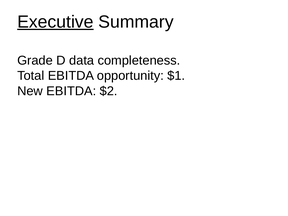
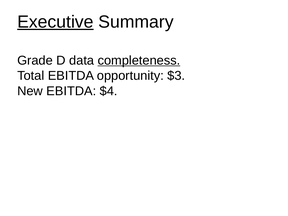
completeness underline: none -> present (139, 60)
$1: $1 -> $3 (176, 76)
$2: $2 -> $4 (109, 91)
